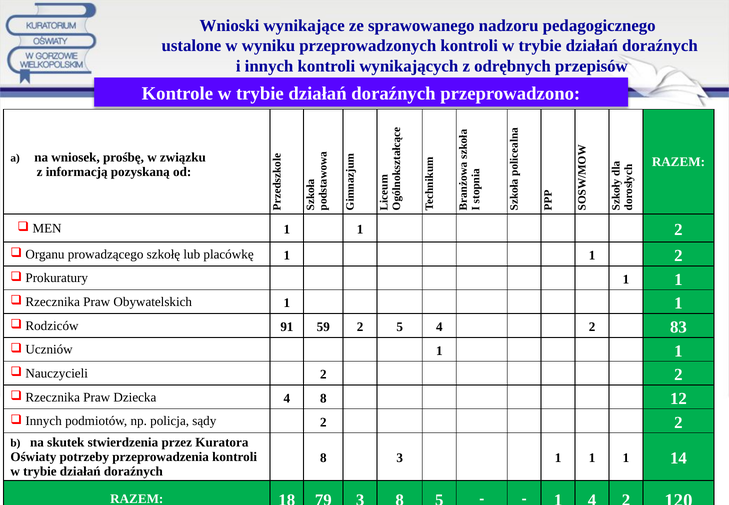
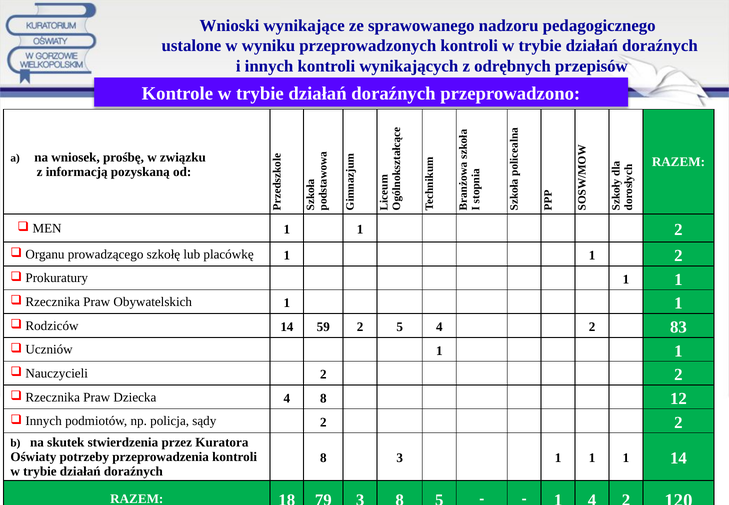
Rodziców 91: 91 -> 14 (287, 327)
